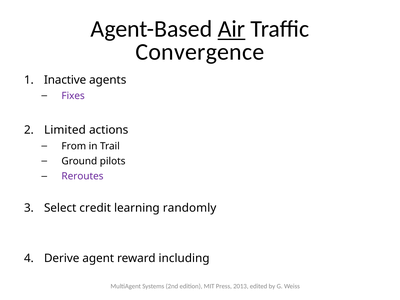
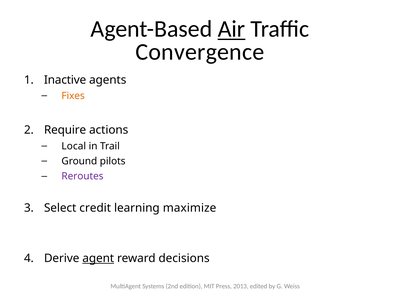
Fixes colour: purple -> orange (73, 96)
Limited: Limited -> Require (65, 130)
From: From -> Local (74, 146)
randomly: randomly -> maximize (190, 208)
agent underline: none -> present (98, 258)
including: including -> decisions (184, 258)
